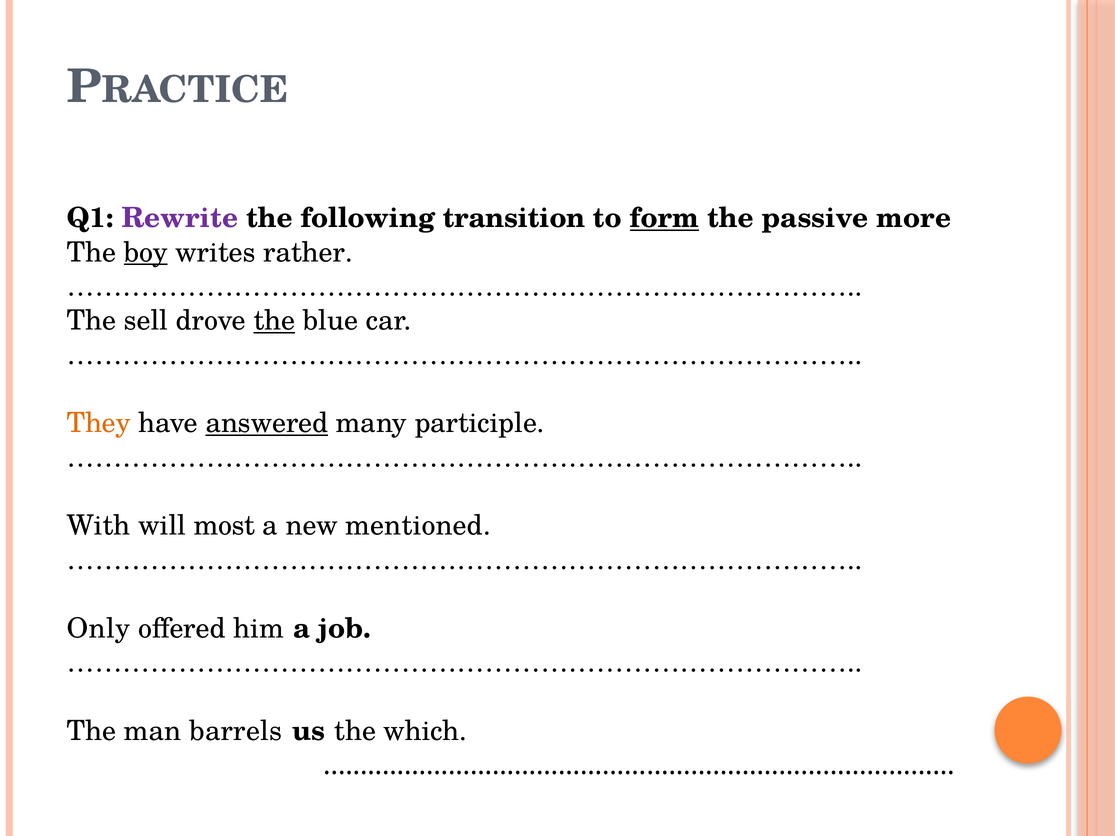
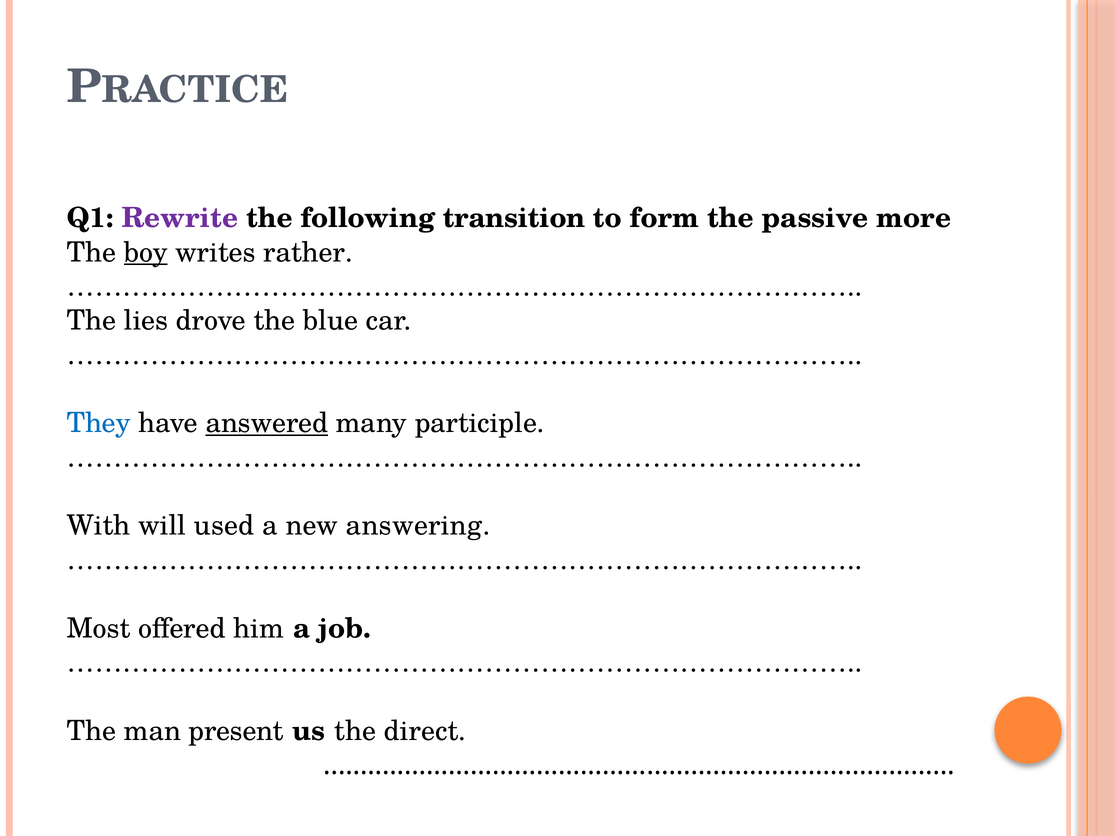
form underline: present -> none (664, 218)
sell: sell -> lies (146, 321)
the underline: present -> none (274, 321)
They colour: orange -> blue (99, 423)
most: most -> used (224, 526)
mentioned: mentioned -> answering (418, 526)
Only: Only -> Most (99, 629)
barrels: barrels -> present (236, 731)
which: which -> direct (425, 731)
